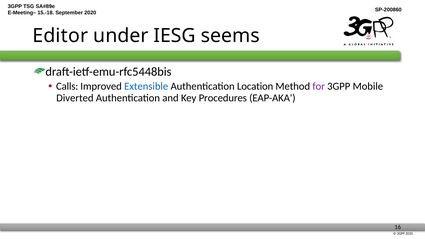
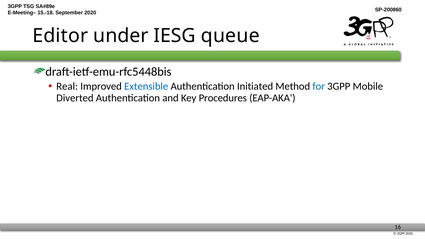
seems: seems -> queue (230, 36)
Calls: Calls -> Real (67, 87)
Location: Location -> Initiated (255, 87)
for colour: purple -> blue (319, 87)
